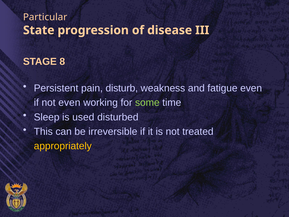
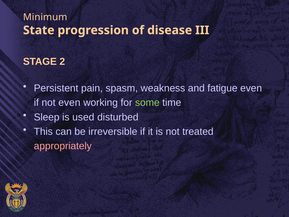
Particular: Particular -> Minimum (45, 17)
8: 8 -> 2 (62, 62)
disturb: disturb -> spasm (122, 88)
appropriately colour: yellow -> pink (63, 146)
